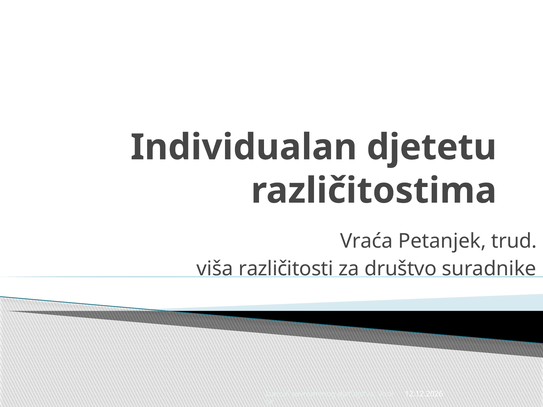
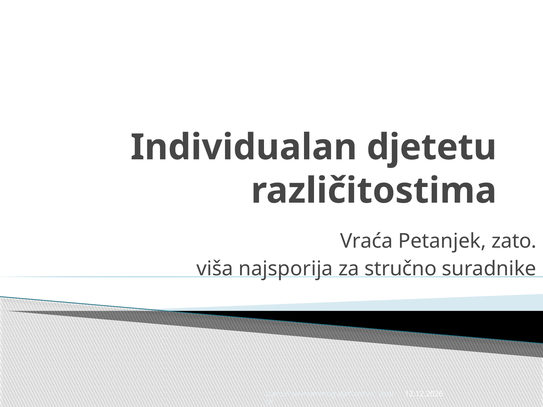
trud: trud -> zato (514, 241)
različitosti: različitosti -> najsporija (286, 269)
društvo: društvo -> stručno (401, 269)
